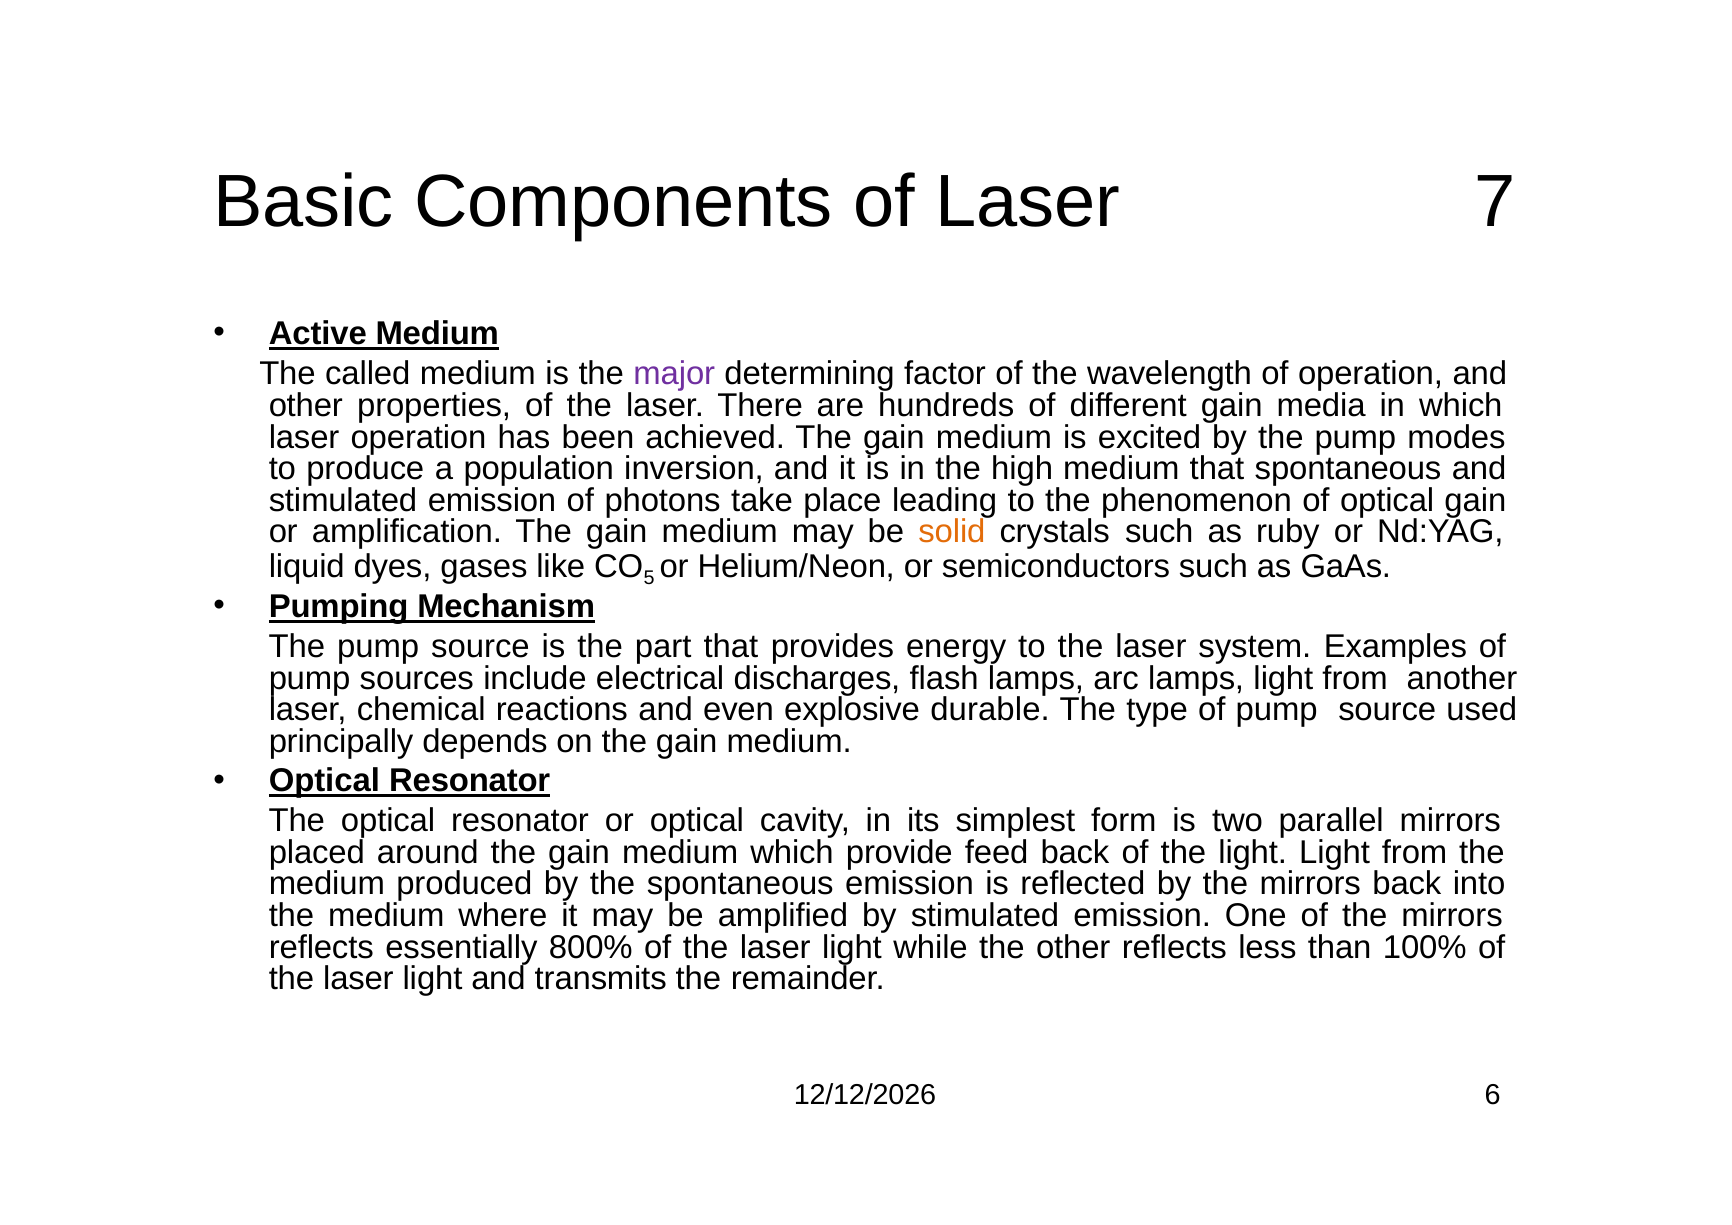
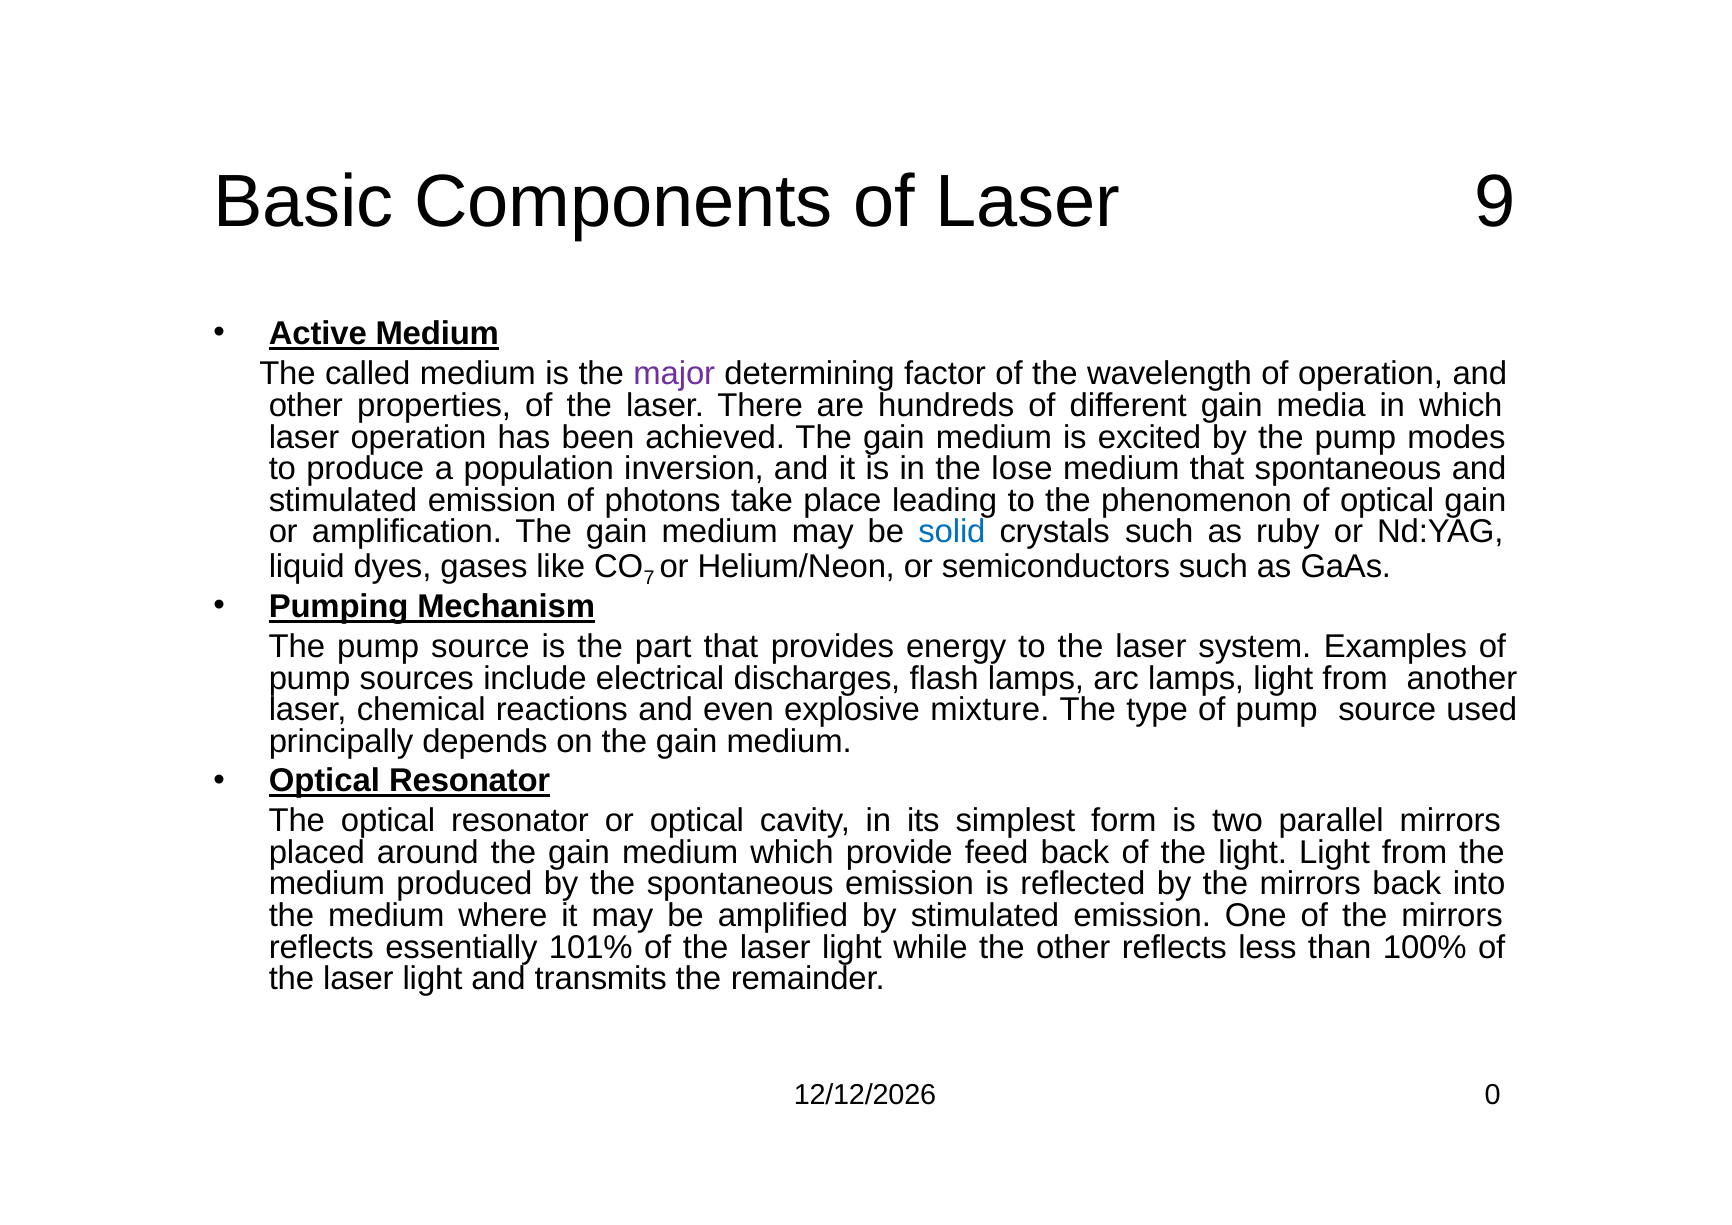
7: 7 -> 9 (1496, 202)
high: high -> lose (1022, 469)
solid colour: orange -> blue (952, 532)
5: 5 -> 7 (649, 578)
durable: durable -> mixture (990, 710)
800%: 800% -> 101% (591, 947)
6: 6 -> 0 (1493, 1095)
